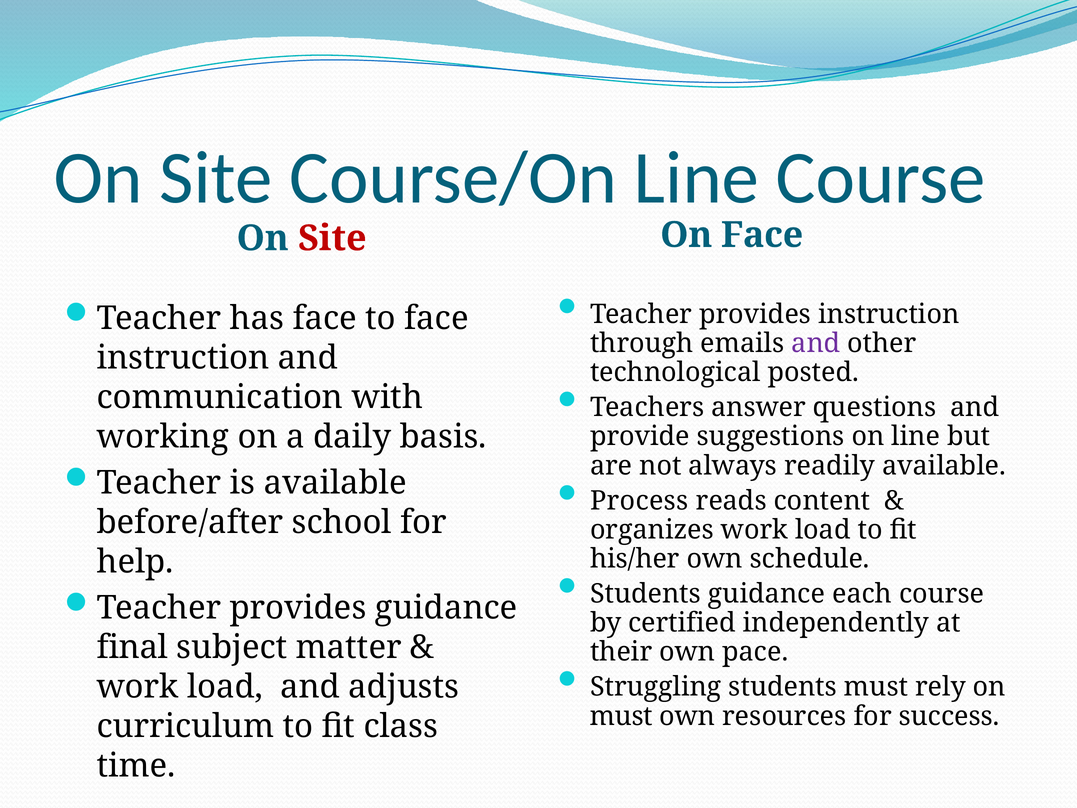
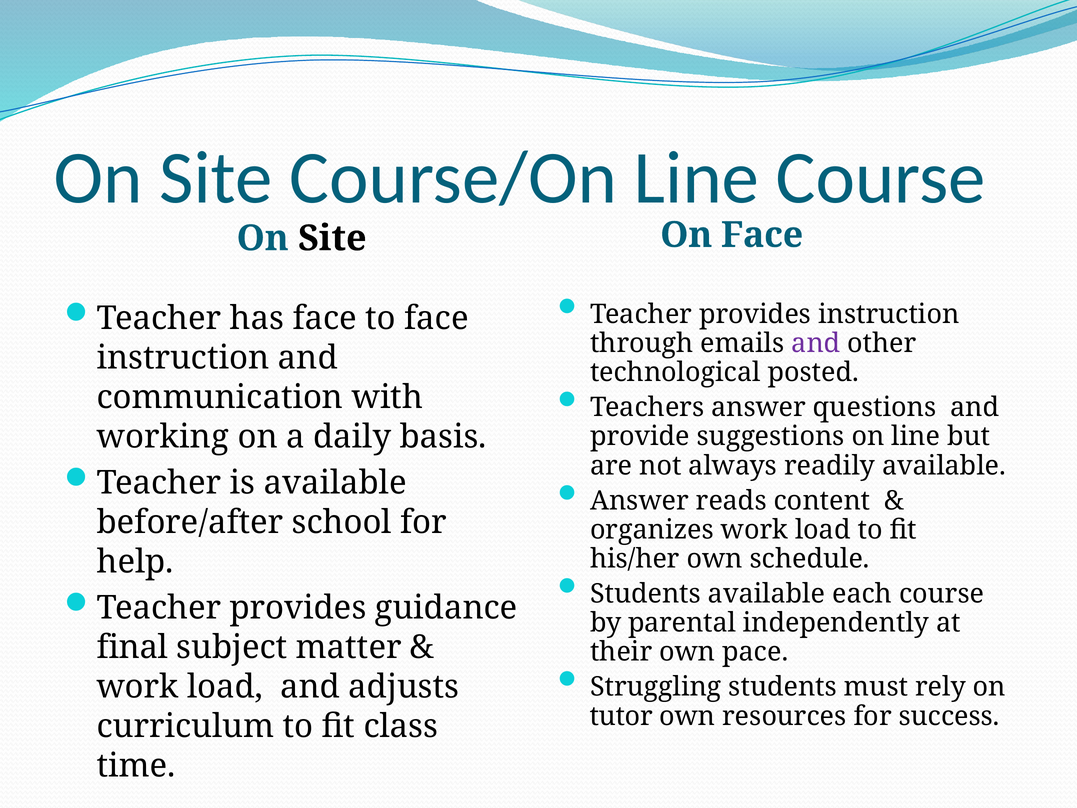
Site colour: red -> black (332, 238)
Process: Process -> Answer (639, 501)
Students guidance: guidance -> available (767, 594)
certified: certified -> parental (682, 623)
must: must -> tutor (621, 716)
